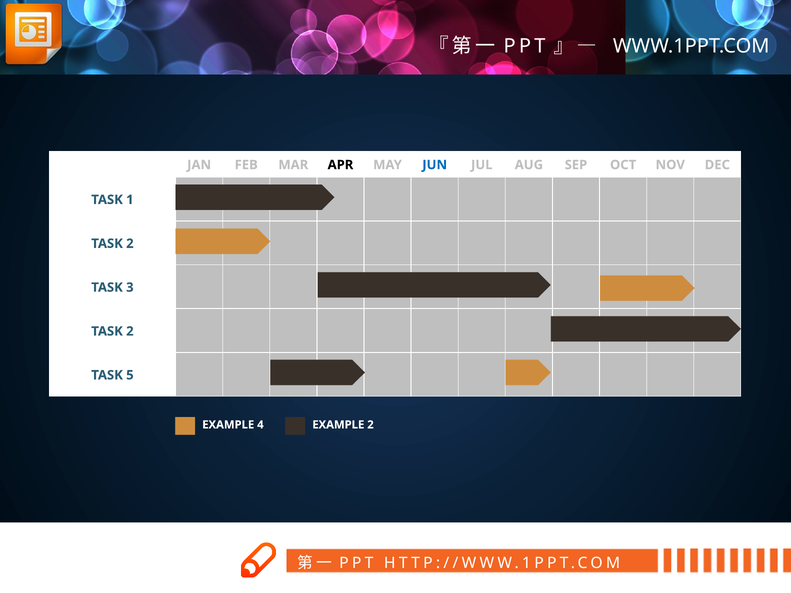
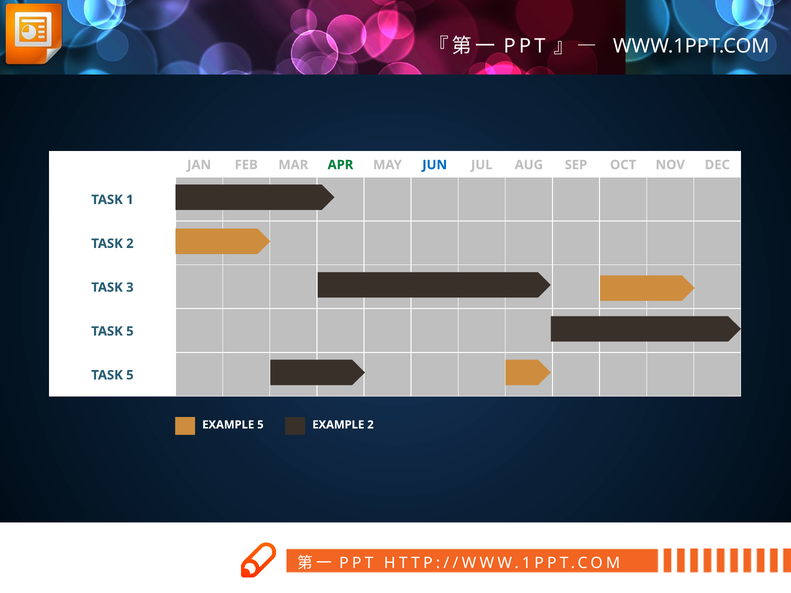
APR colour: black -> green (340, 165)
2: 2 -> 5 (130, 331)
EXAMPLE 4: 4 -> 5 (260, 425)
